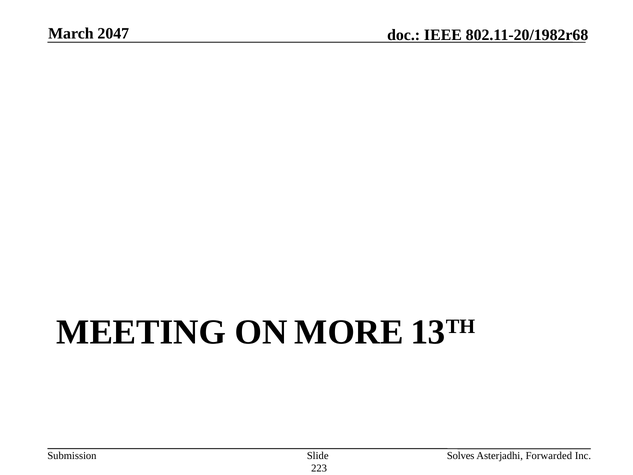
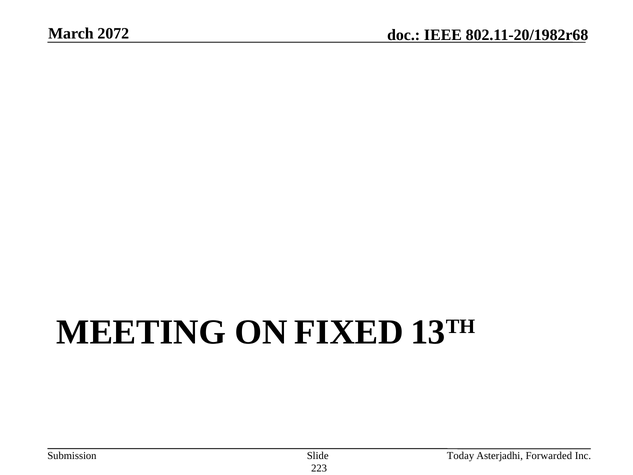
2047: 2047 -> 2072 (113, 34)
MORE: MORE -> FIXED (349, 332)
Solves: Solves -> Today (461, 455)
